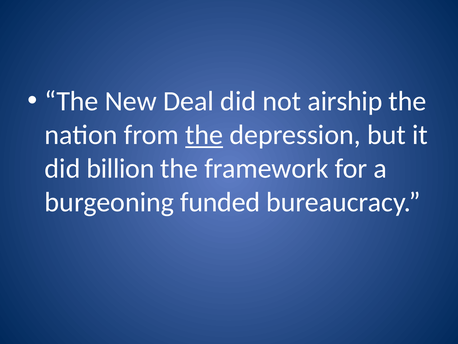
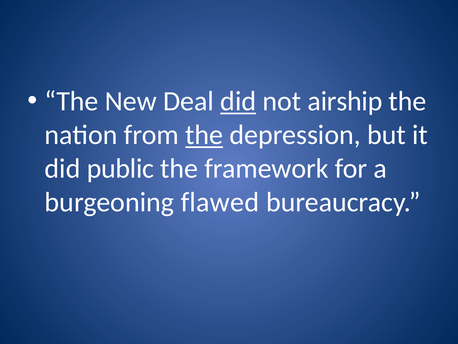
did underline: none -> present (238, 101)
billion: billion -> public (120, 168)
funded: funded -> flawed (220, 202)
